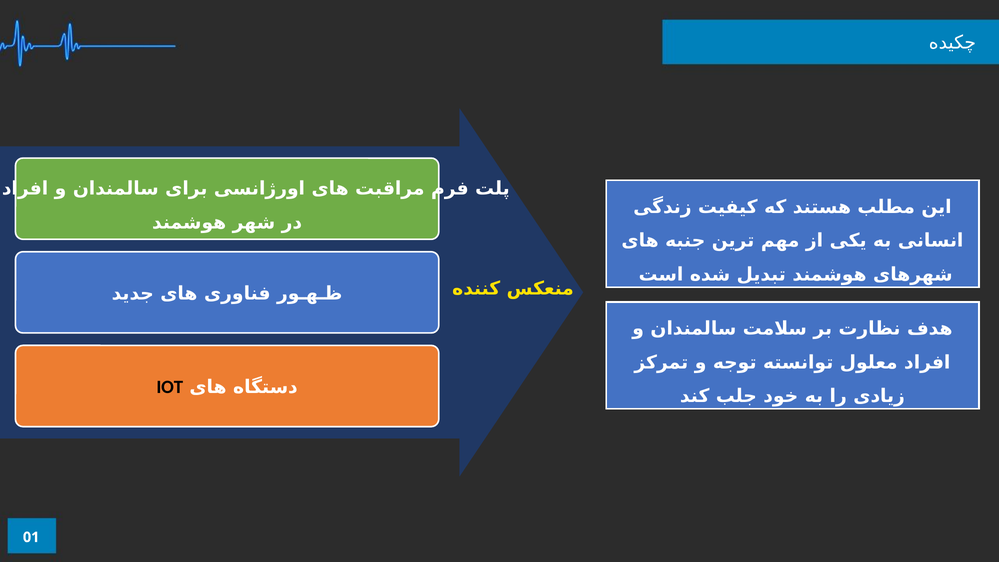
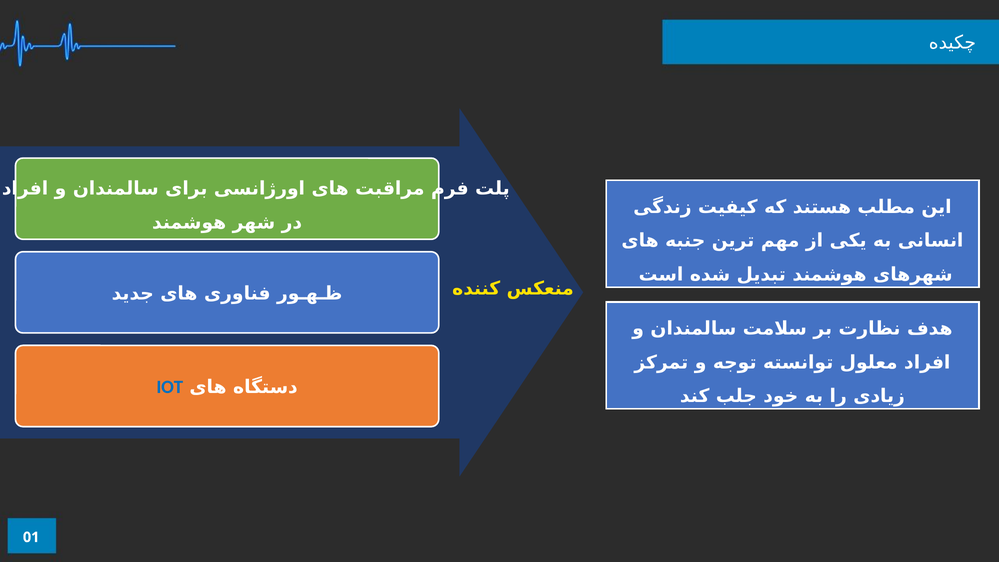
IOT colour: black -> blue (170, 387)
